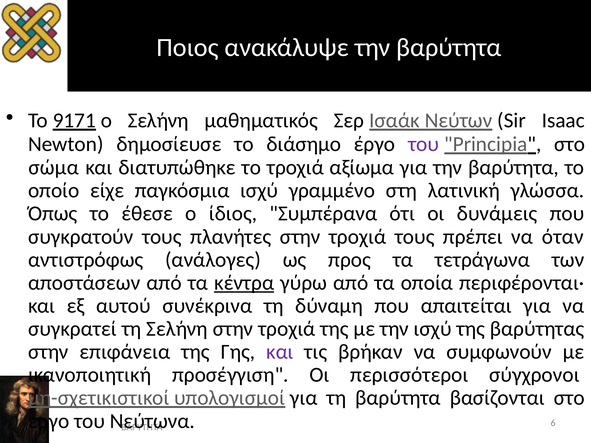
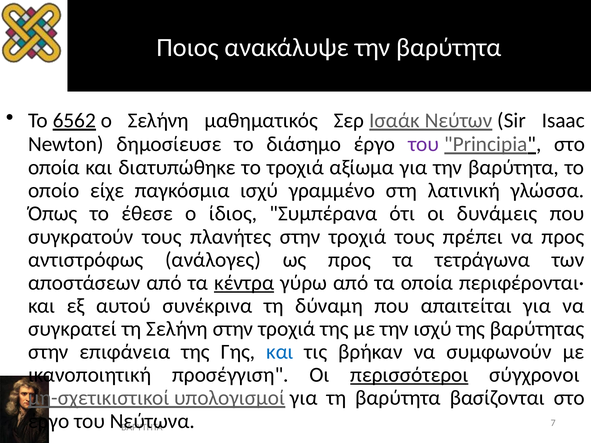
9171: 9171 -> 6562 (74, 121)
σώμα: σώμα -> οποία (54, 168)
να όταν: όταν -> προς (563, 237)
και colour: purple -> blue (280, 352)
περισσότεροι underline: none -> present (409, 375)
6: 6 -> 7 (553, 423)
